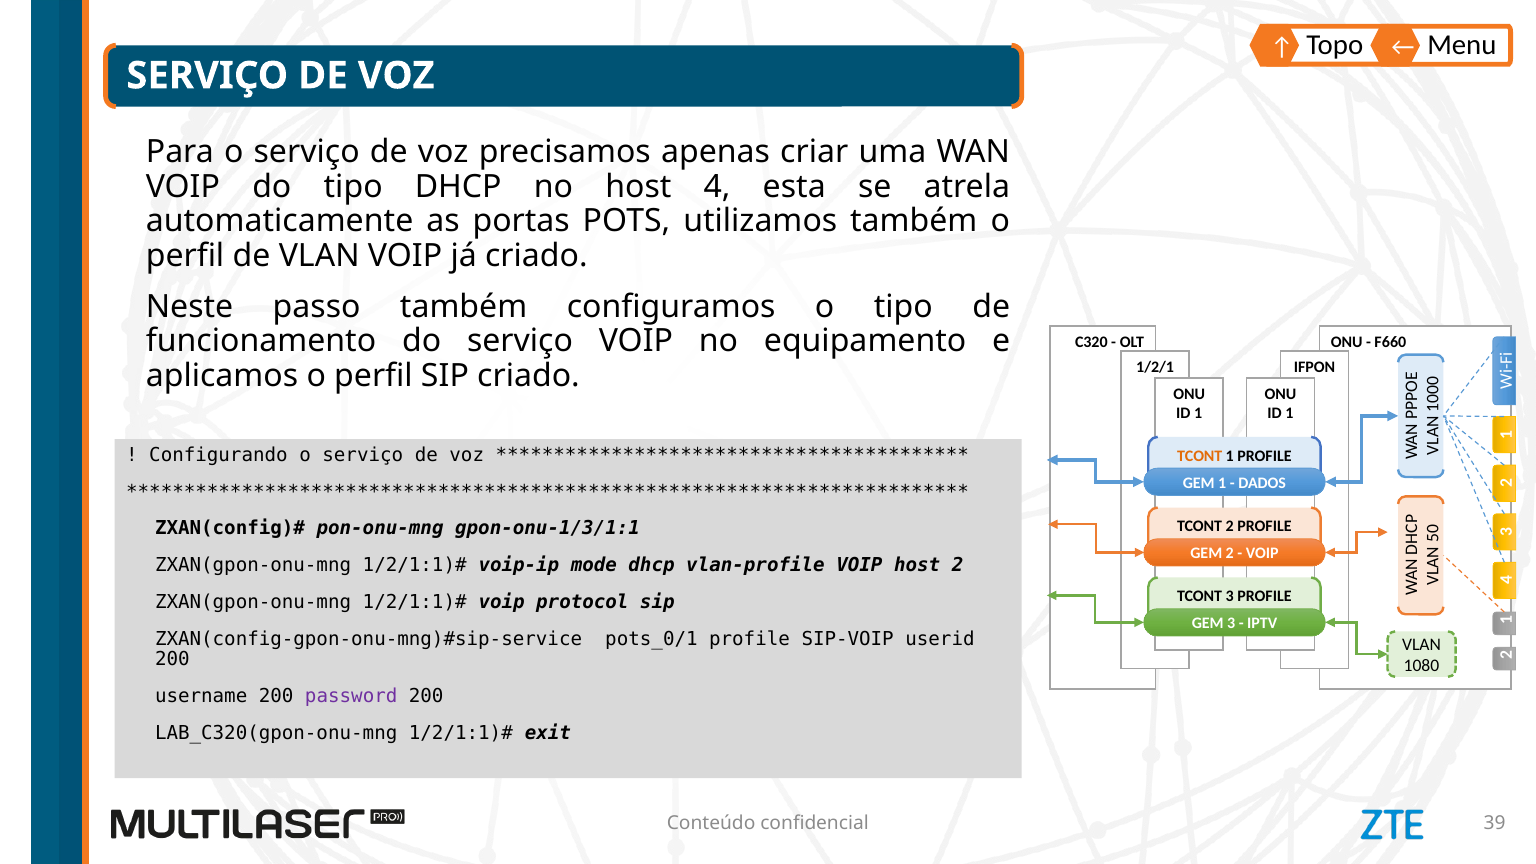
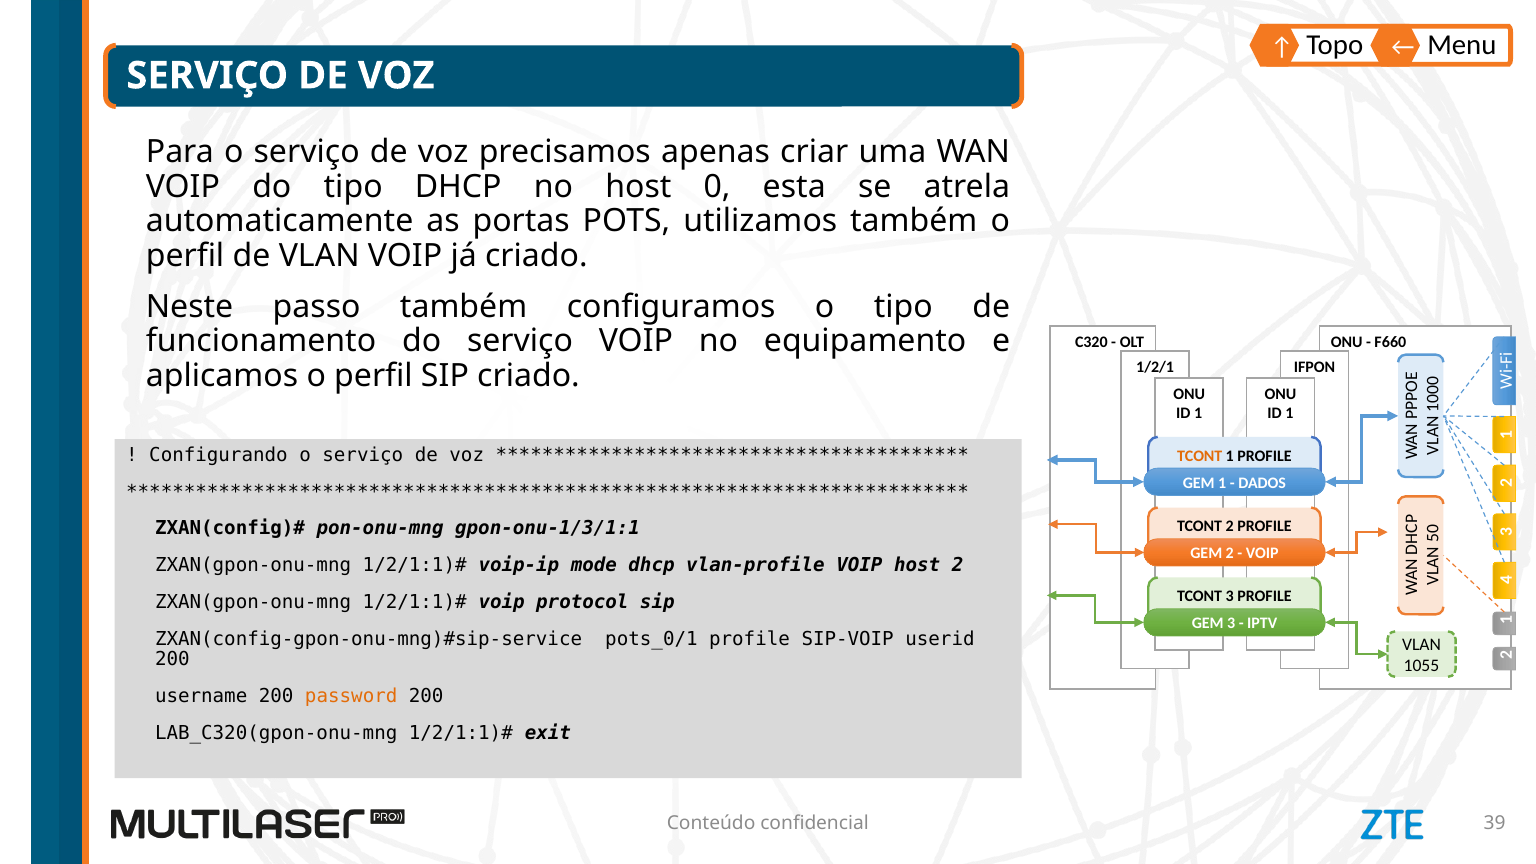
host 4: 4 -> 0 (717, 187)
1080: 1080 -> 1055 (1421, 666)
password colour: purple -> orange (351, 696)
